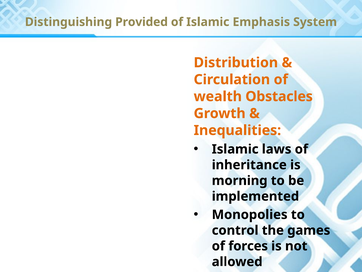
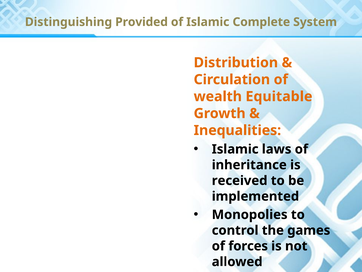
Emphasis: Emphasis -> Complete (261, 22)
Obstacles: Obstacles -> Equitable (279, 96)
morning: morning -> received (240, 180)
